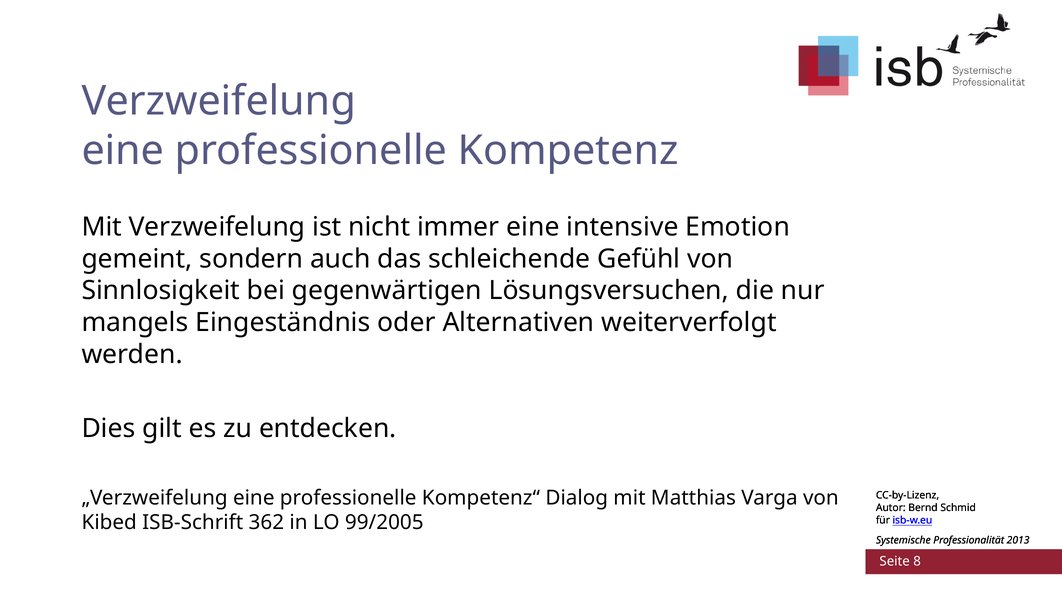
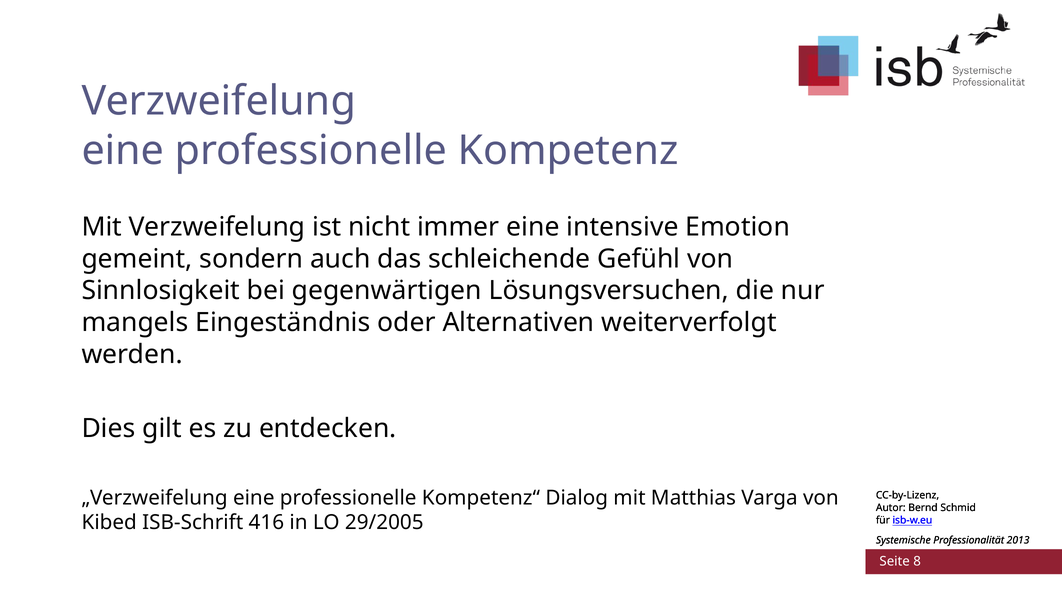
362: 362 -> 416 (266, 523)
99/2005: 99/2005 -> 29/2005 (384, 523)
